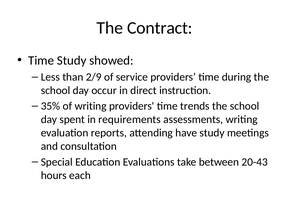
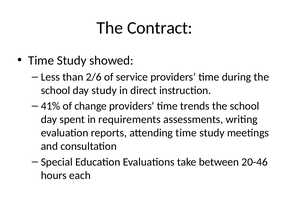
2/9: 2/9 -> 2/6 (94, 77)
day occur: occur -> study (104, 91)
35%: 35% -> 41% (51, 106)
of writing: writing -> change (91, 106)
attending have: have -> time (186, 133)
20-43: 20-43 -> 20-46 (255, 162)
